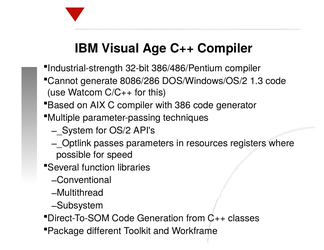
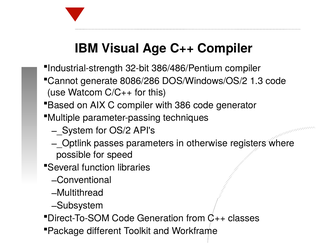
resources: resources -> otherwise (207, 143)
